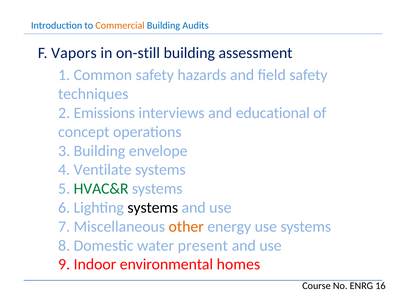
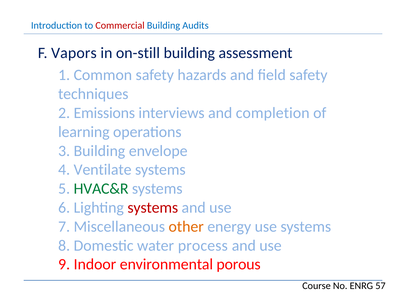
Commercial colour: orange -> red (120, 26)
educational: educational -> completion (273, 113)
concept: concept -> learning (84, 132)
systems colour: black -> red (153, 208)
present: present -> process (203, 246)
homes: homes -> porous (239, 265)
16: 16 -> 57 (380, 286)
